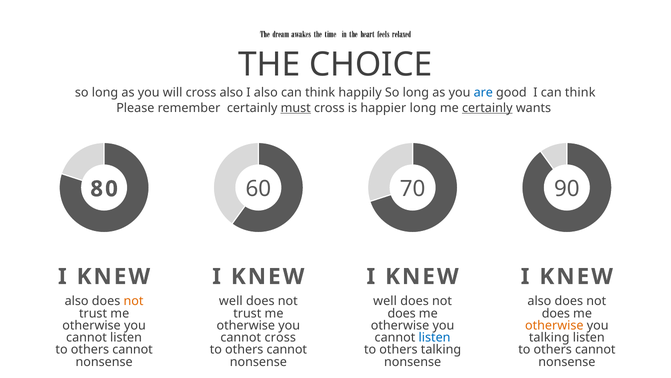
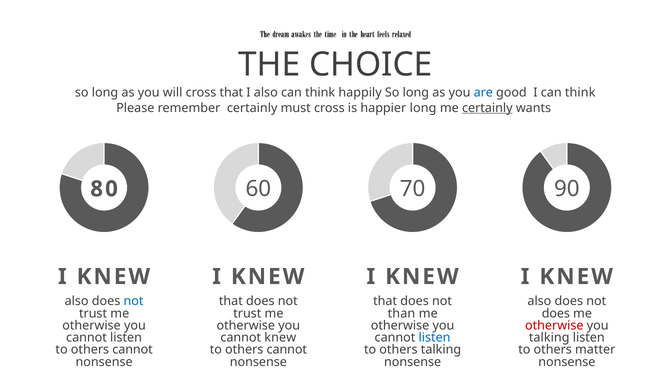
cross also: also -> that (231, 93)
must underline: present -> none (296, 108)
not colour: orange -> blue (133, 301)
well: well -> that (231, 301)
well: well -> that (385, 301)
does: does -> than (401, 313)
otherwise colour: orange -> red (554, 325)
cannot cross: cross -> knew (280, 337)
cannot: cannot -> matter (595, 349)
